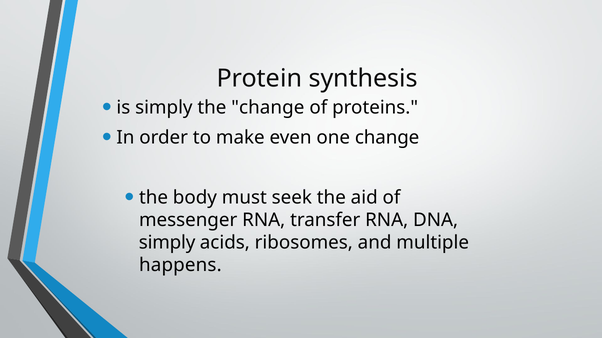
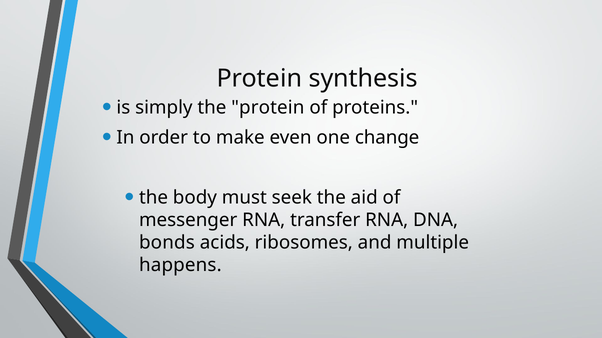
the change: change -> protein (268, 108)
simply: simply -> bonds (167, 243)
